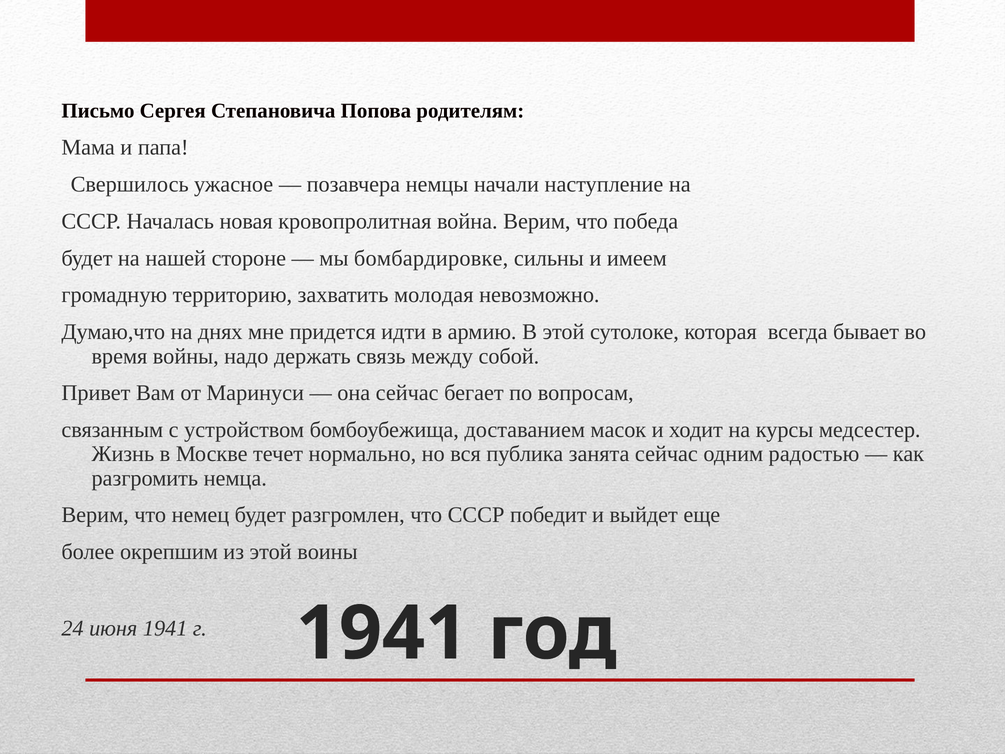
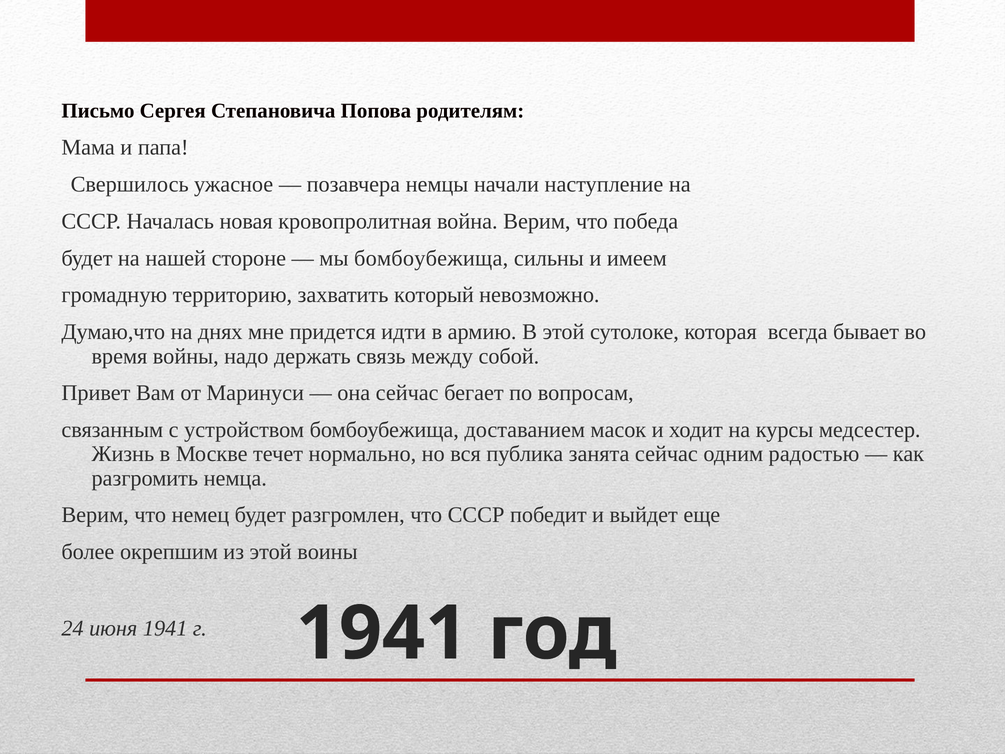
мы бомбардировке: бомбардировке -> бомбоубежища (431, 258)
молодая: молодая -> который (434, 295)
